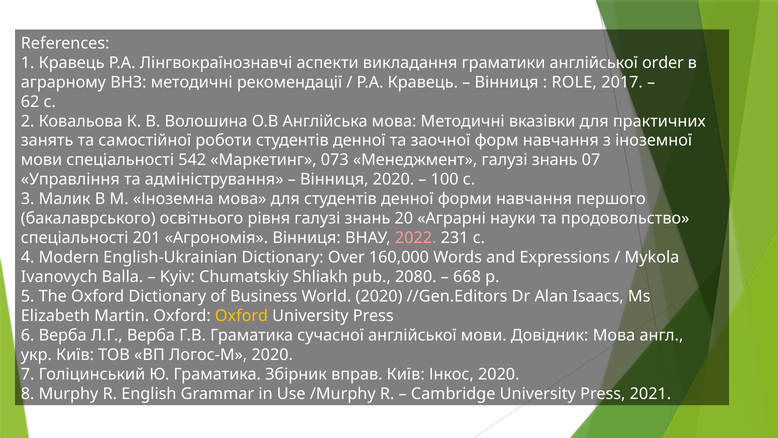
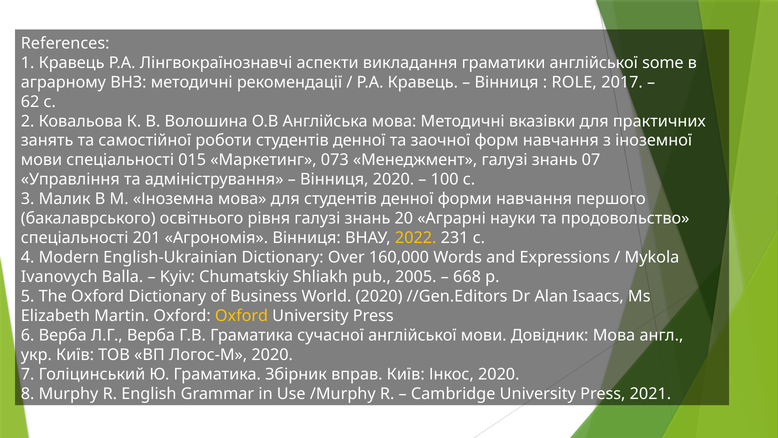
order: order -> some (663, 63)
542: 542 -> 015 (192, 160)
2022 colour: pink -> yellow (416, 238)
2080: 2080 -> 2005 (416, 277)
